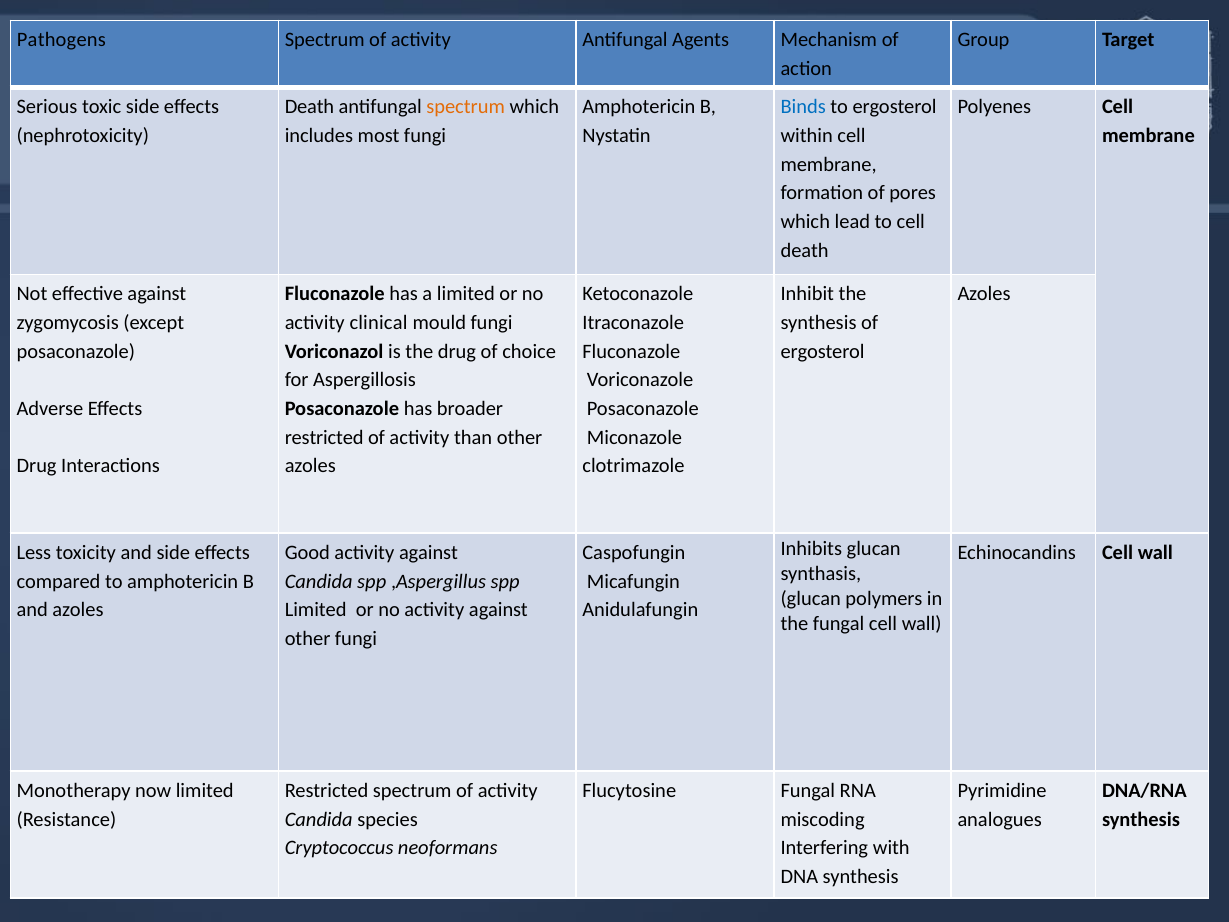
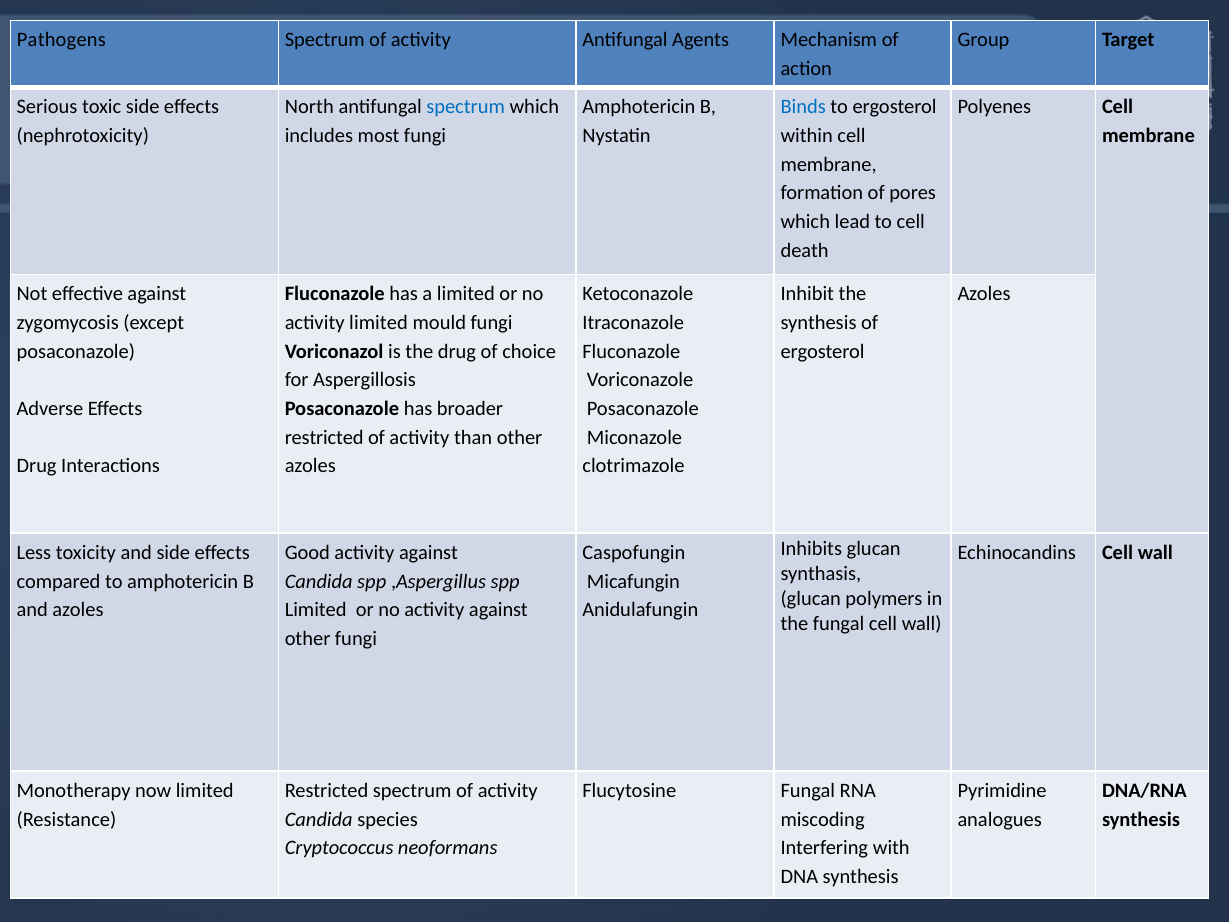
Death: Death -> North (309, 107)
spectrum colour: orange -> blue (466, 107)
activity clinical: clinical -> limited (379, 323)
